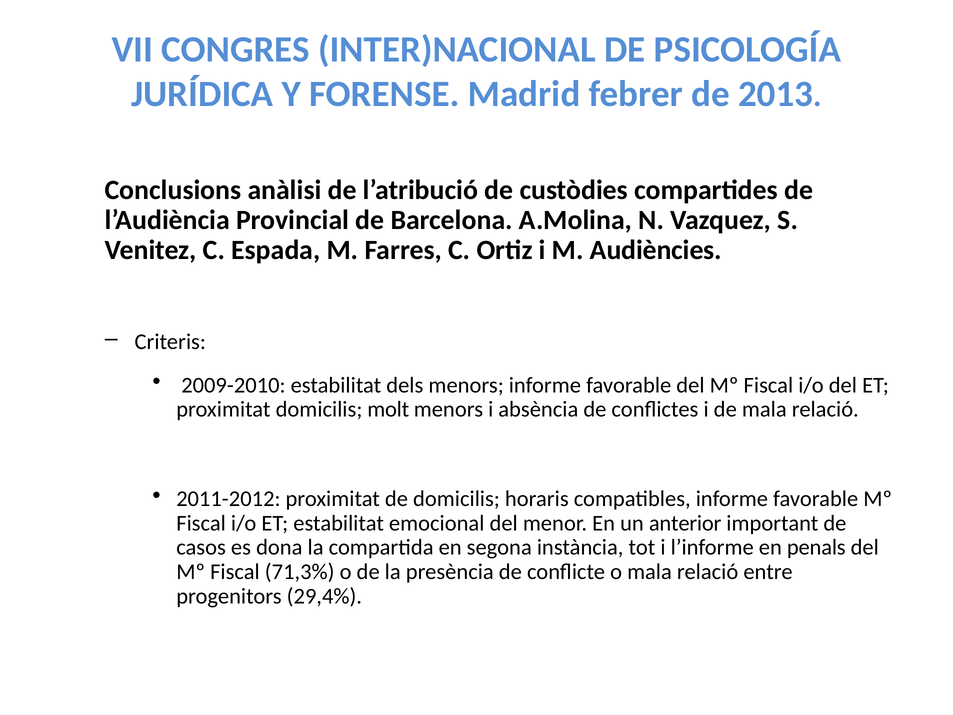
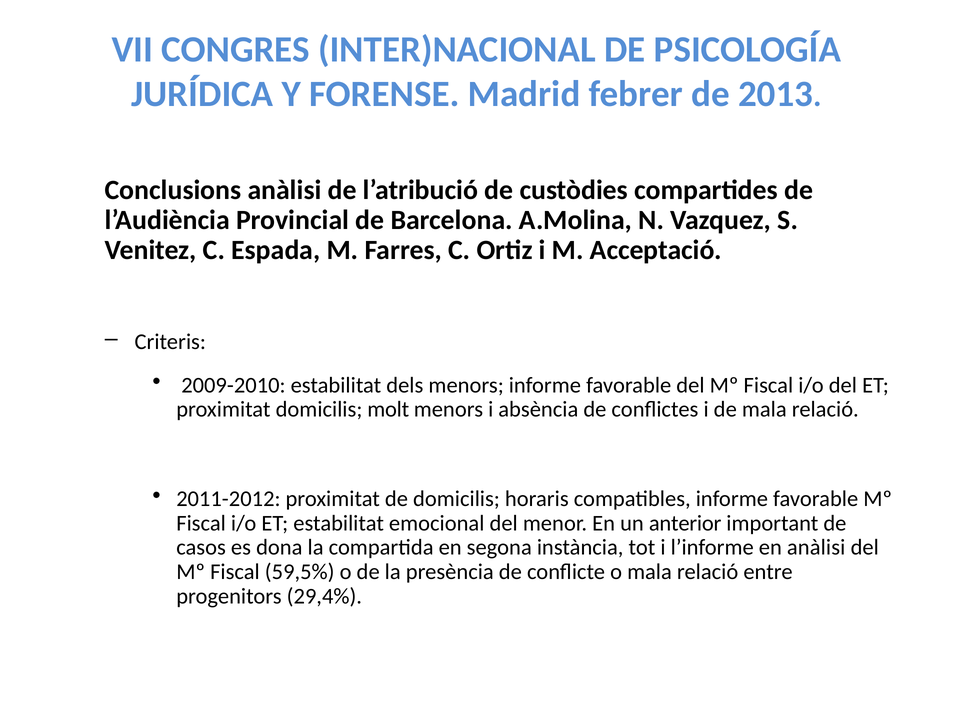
Audiències: Audiències -> Acceptació (656, 250)
en penals: penals -> anàlisi (816, 547)
71,3%: 71,3% -> 59,5% (300, 572)
